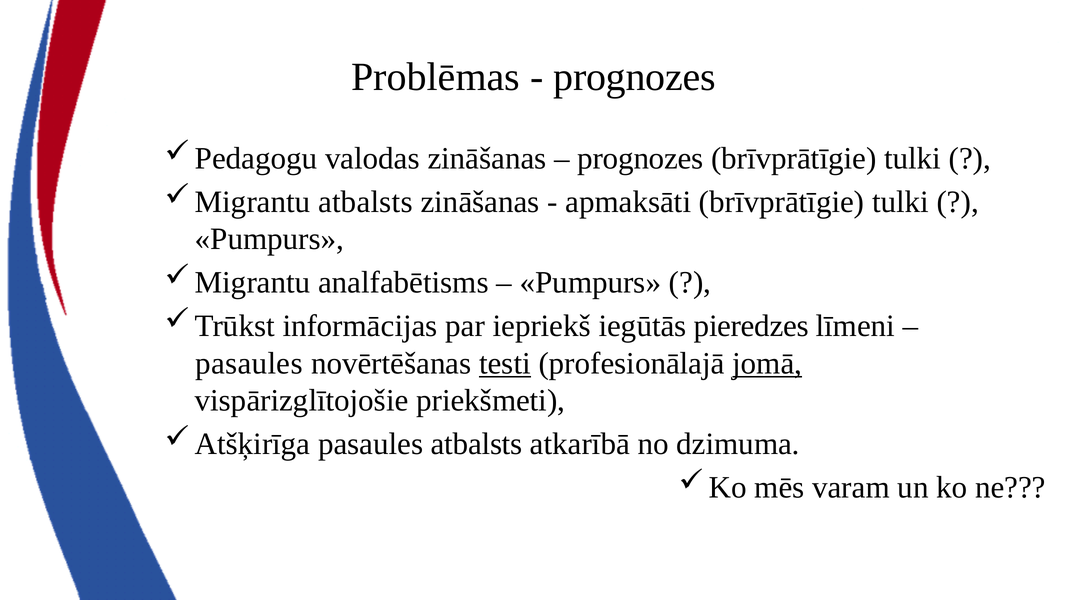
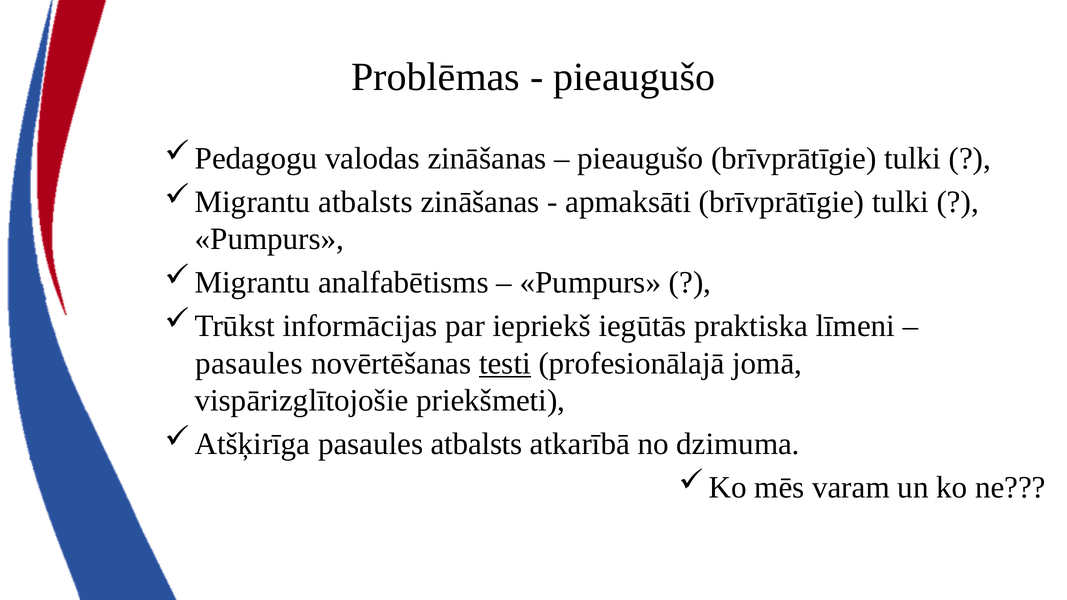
prognozes: prognozes -> pieaugušo (634, 77)
prognozes: prognozes -> pieaugušo (640, 158)
pieredzes: pieredzes -> praktiska (751, 326)
jomā underline: present -> none (767, 363)
